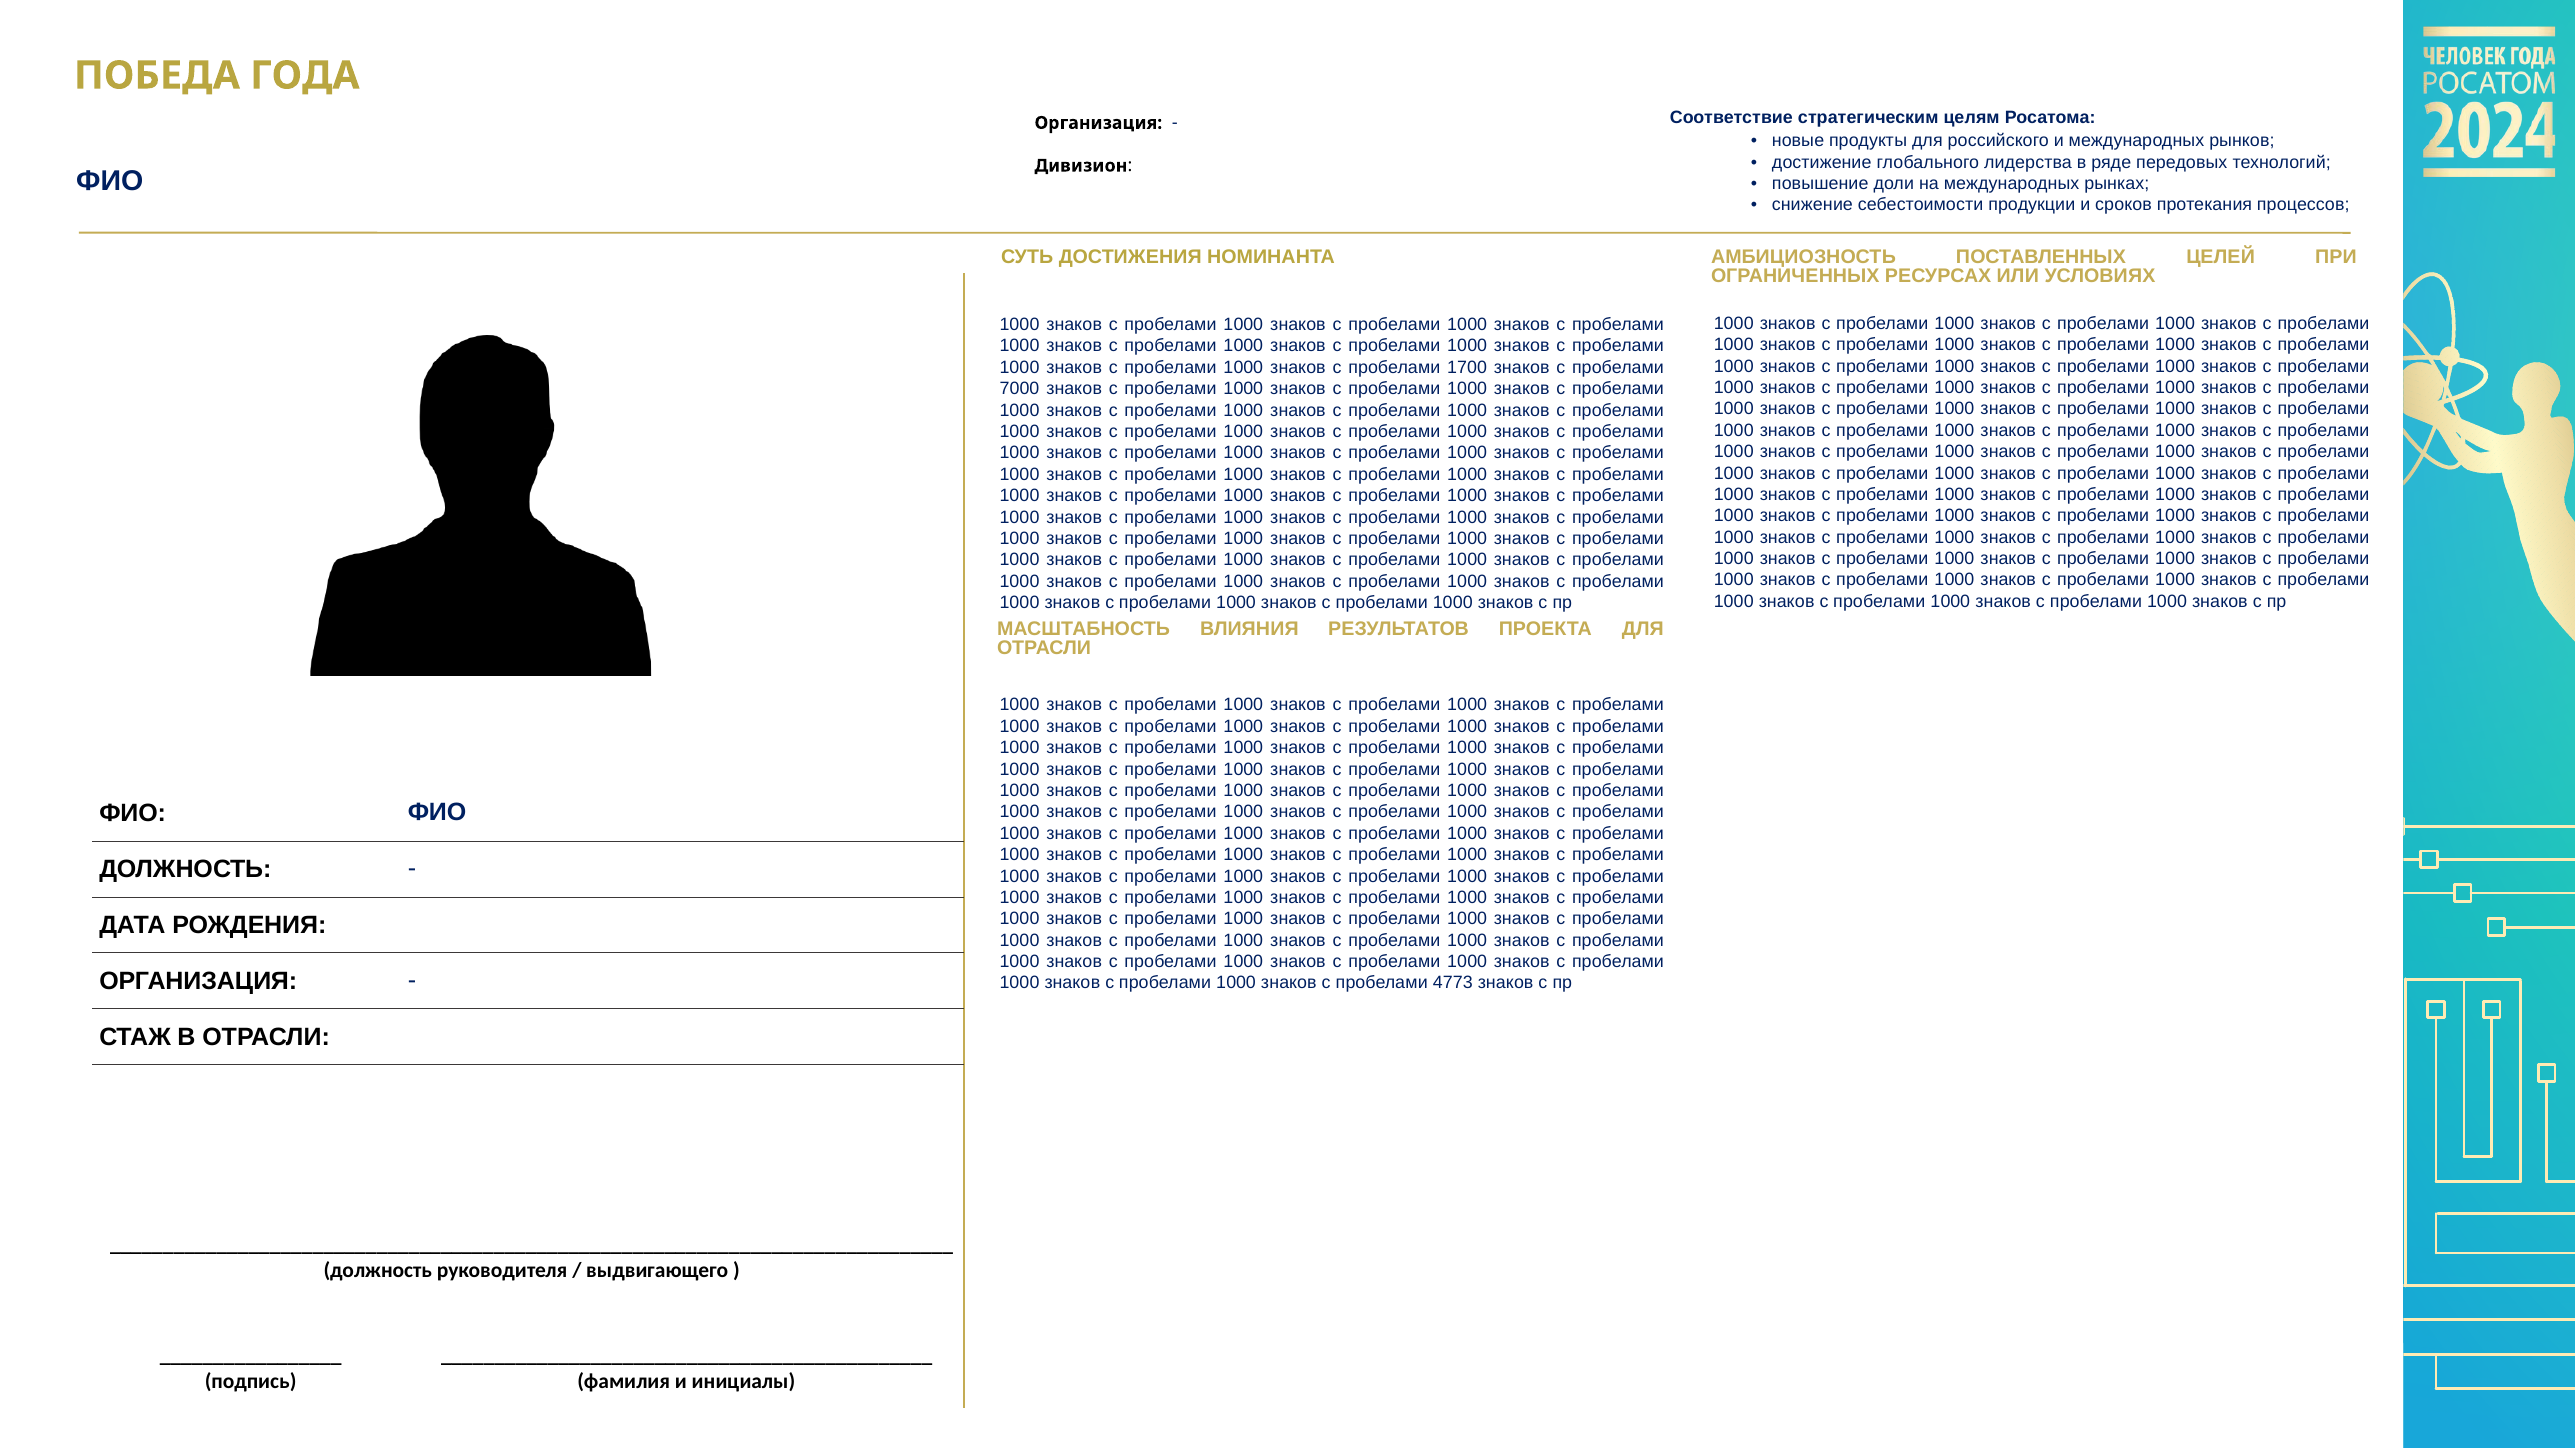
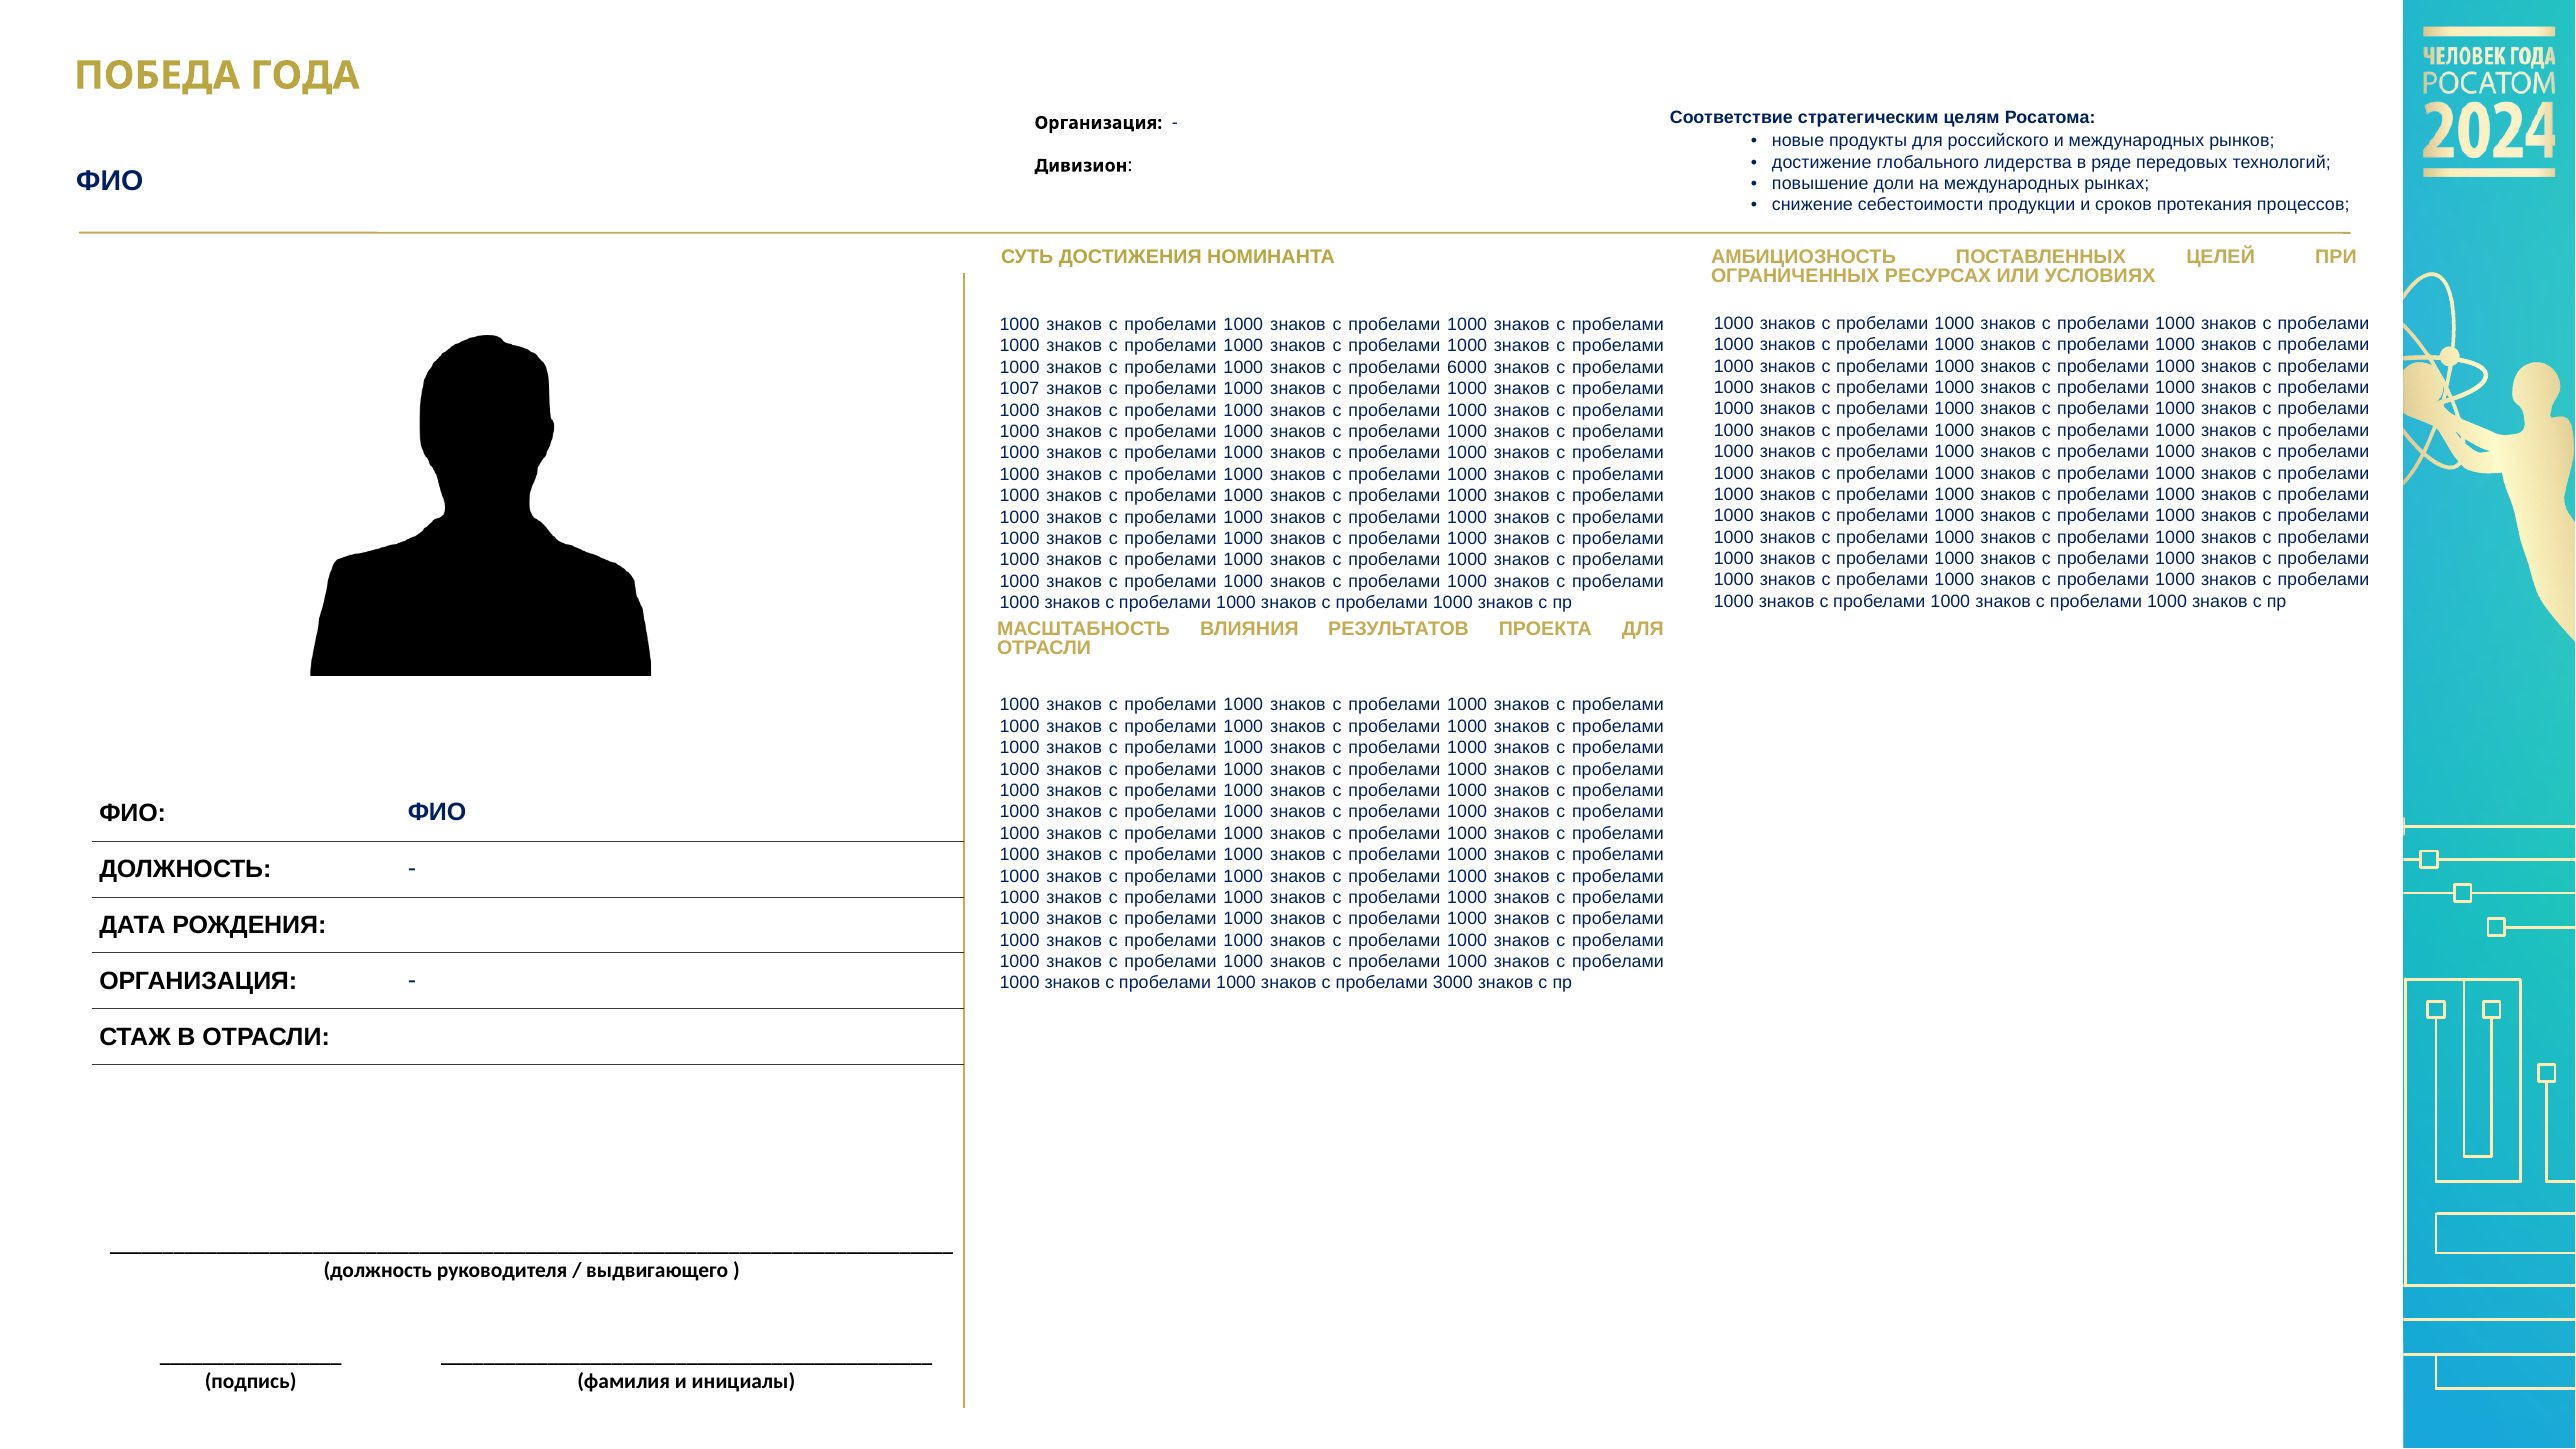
1700: 1700 -> 6000 (1467, 368)
7000: 7000 -> 1007 (1020, 389)
4773: 4773 -> 3000 (1453, 983)
